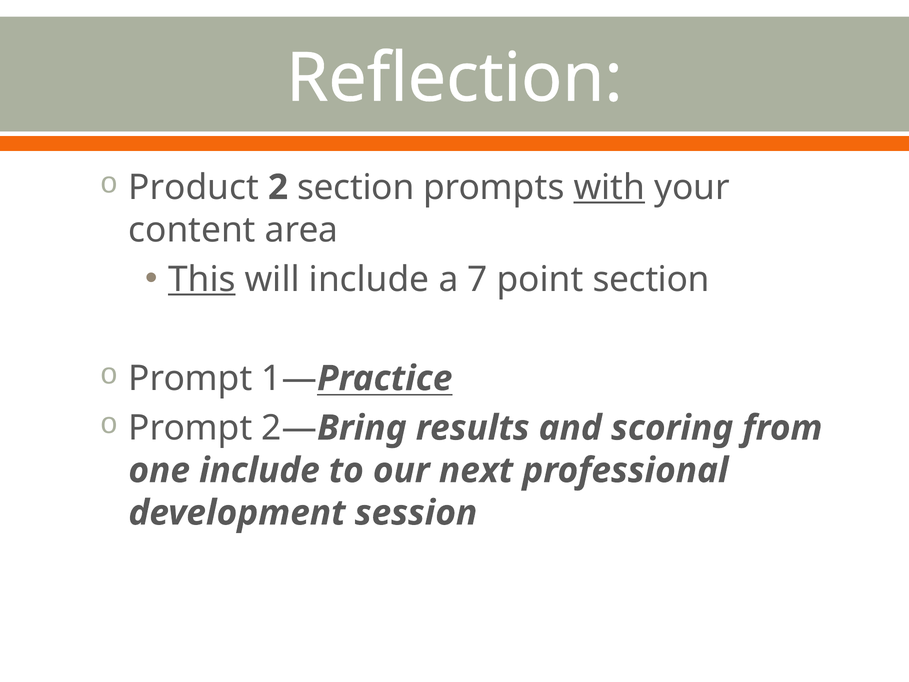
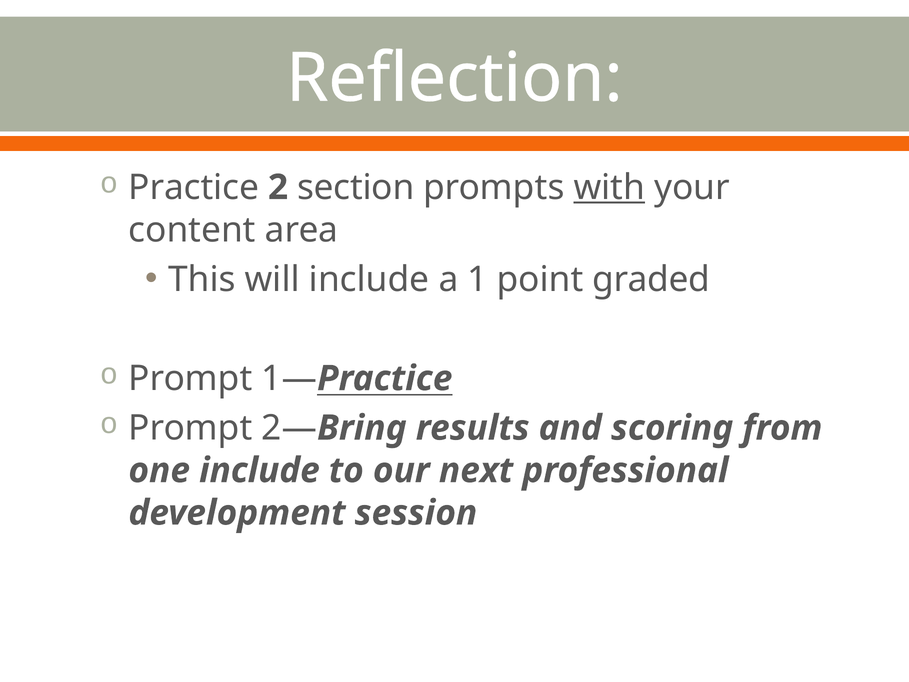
Product: Product -> Practice (194, 187)
This underline: present -> none (202, 279)
7: 7 -> 1 (478, 279)
point section: section -> graded (651, 279)
